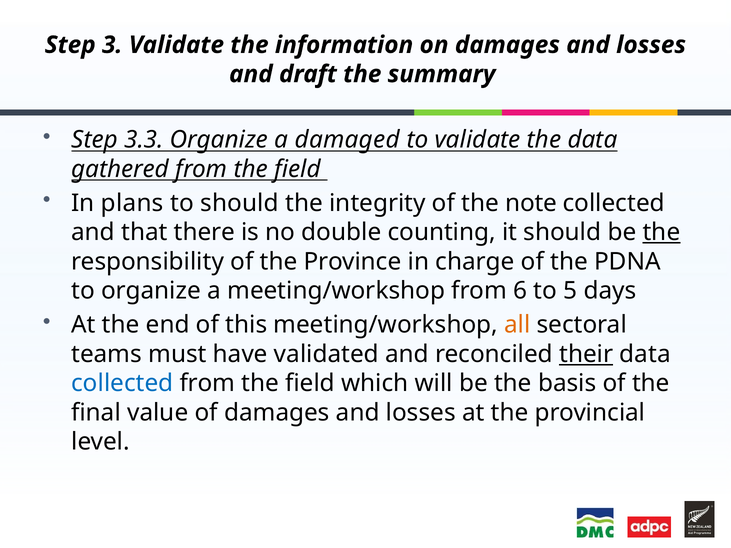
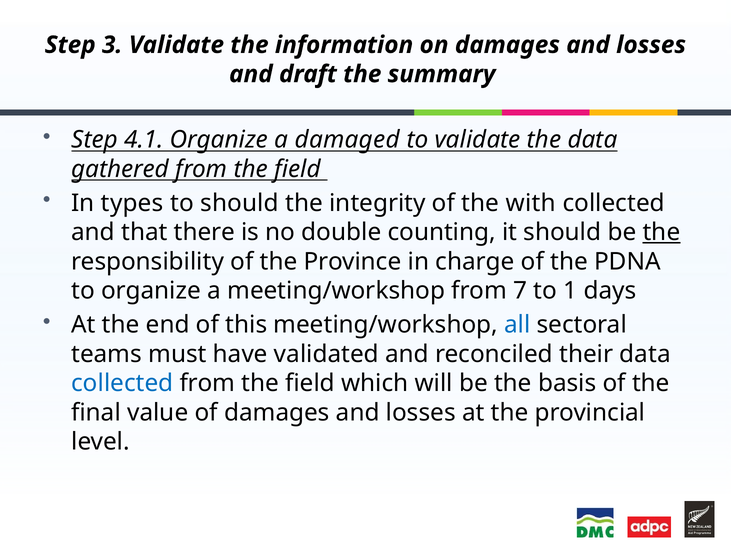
3.3: 3.3 -> 4.1 (144, 140)
plans: plans -> types (132, 203)
note: note -> with (531, 203)
6: 6 -> 7 (520, 291)
5: 5 -> 1 (570, 291)
all colour: orange -> blue (517, 325)
their underline: present -> none (586, 354)
